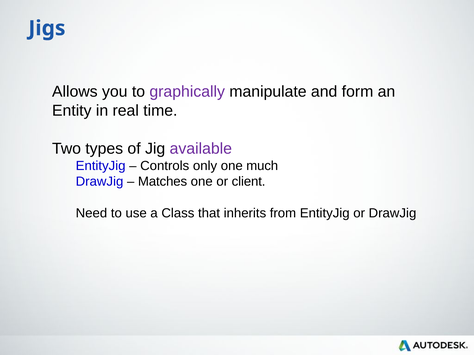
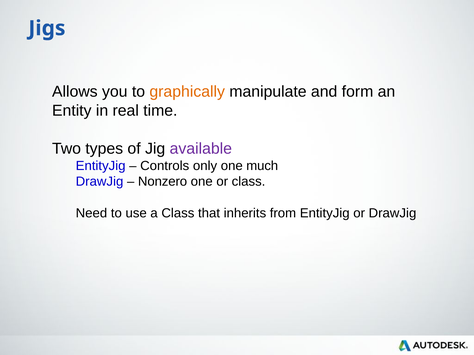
graphically colour: purple -> orange (187, 92)
Matches: Matches -> Nonzero (163, 182)
or client: client -> class (249, 182)
